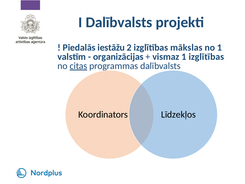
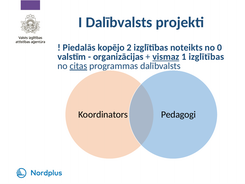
iestāžu: iestāžu -> kopējo (111, 47)
mākslas: mākslas -> noteikts (186, 47)
no 1: 1 -> 0 (220, 47)
vismaz underline: none -> present (166, 57)
Līdzekļos: Līdzekļos -> Pedagogi (178, 114)
